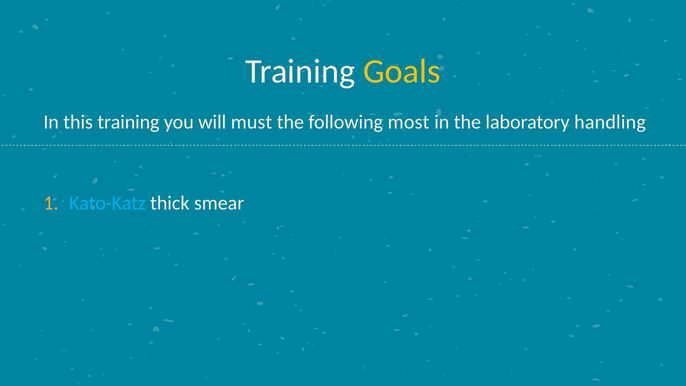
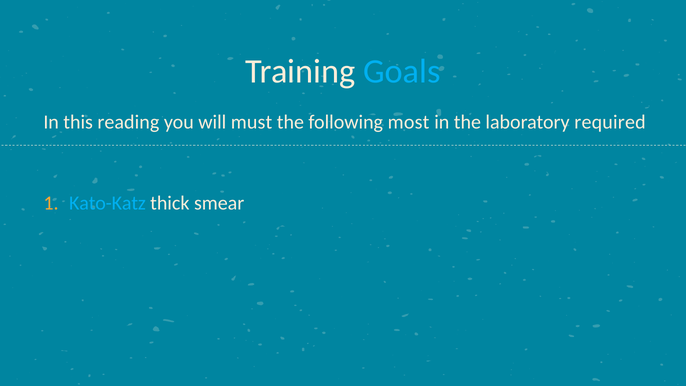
Goals colour: yellow -> light blue (402, 71)
this training: training -> reading (128, 122)
handling: handling -> required (610, 122)
